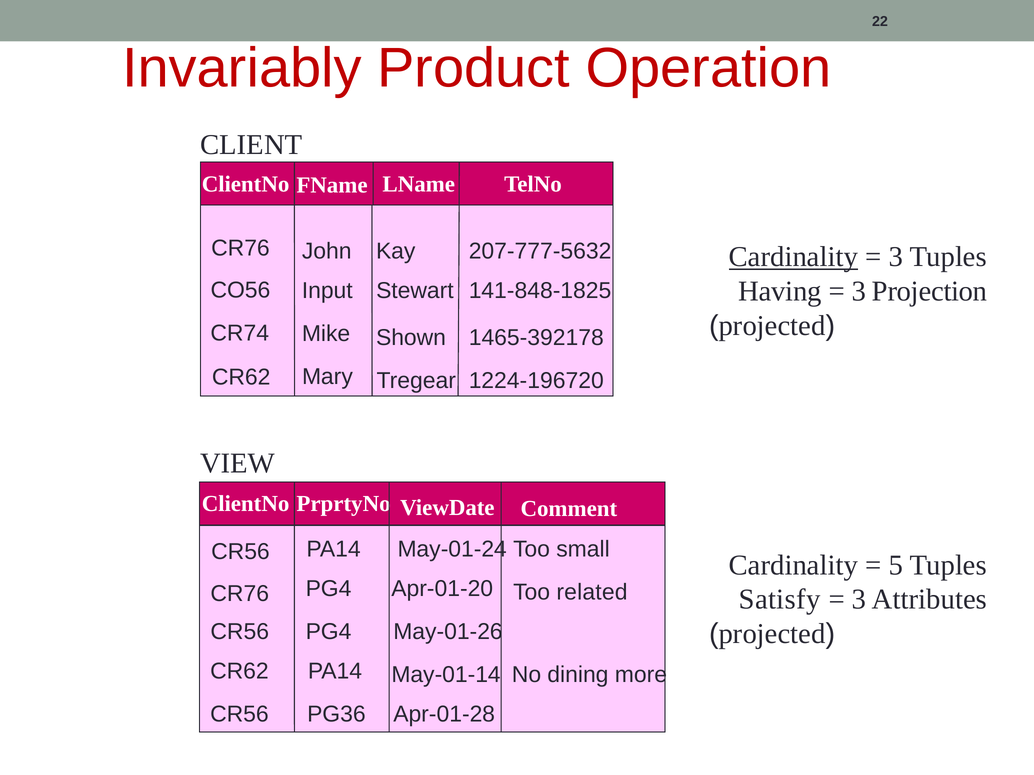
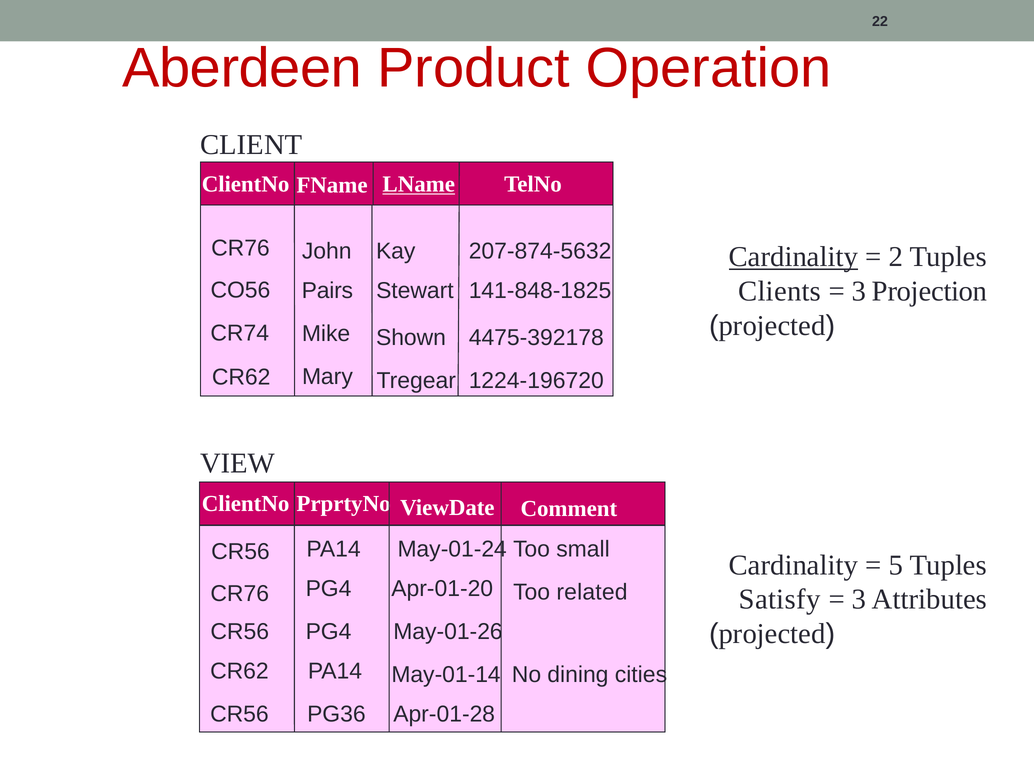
Invariably: Invariably -> Aberdeen (242, 69)
LName underline: none -> present (419, 184)
207-777-5632: 207-777-5632 -> 207-874-5632 (540, 251)
3: 3 -> 2 (896, 257)
Having: Having -> Clients (780, 291)
Input: Input -> Pairs (327, 291)
1465-392178: 1465-392178 -> 4475-392178 (536, 338)
more: more -> cities (641, 675)
